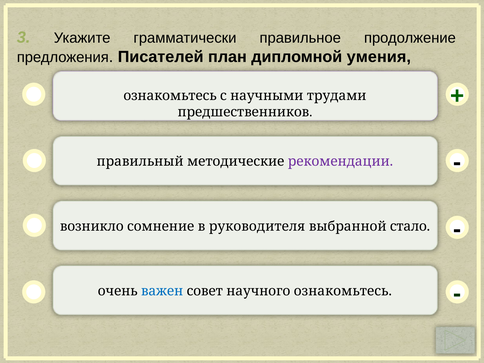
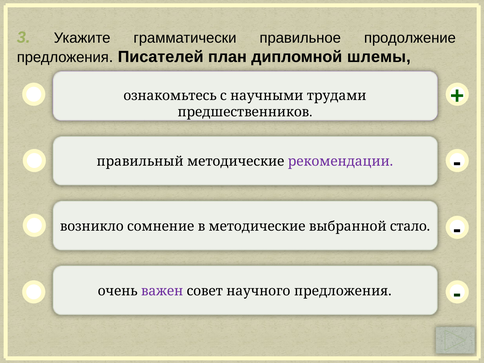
умения: умения -> шлемы (379, 57)
в руководителя: руководителя -> методические (257, 226)
важен colour: blue -> purple (162, 291)
научного ознакомьтесь: ознакомьтесь -> предложения (343, 291)
